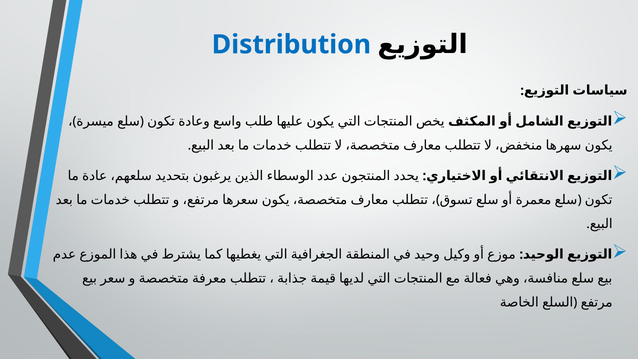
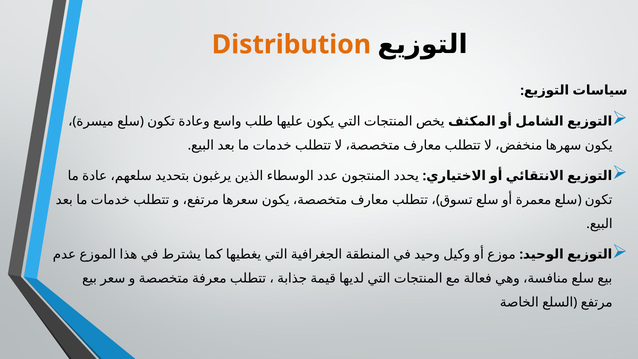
Distribution colour: blue -> orange (291, 45)
